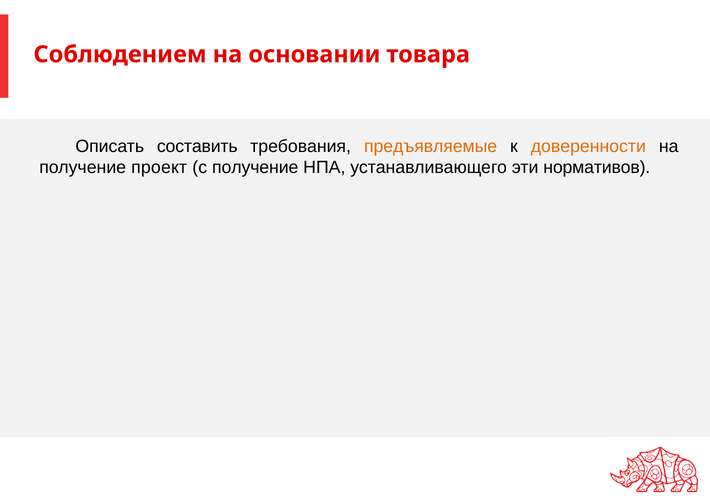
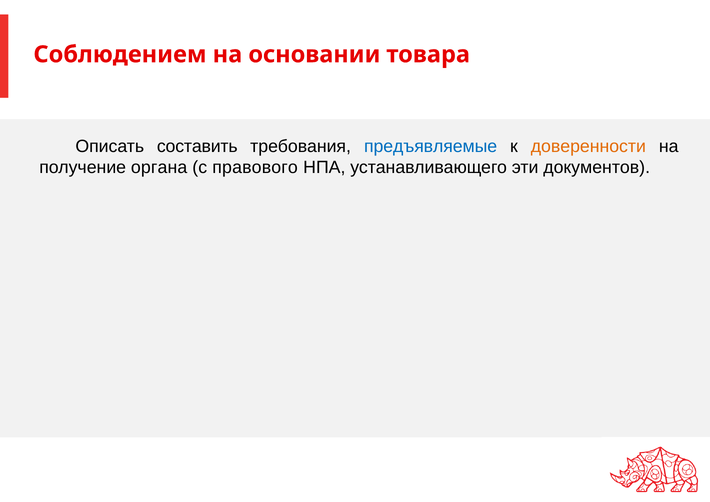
предъявляемые colour: orange -> blue (431, 146)
проект: проект -> органа (159, 168)
с получение: получение -> правового (255, 168)
нормативов: нормативов -> документов (597, 168)
